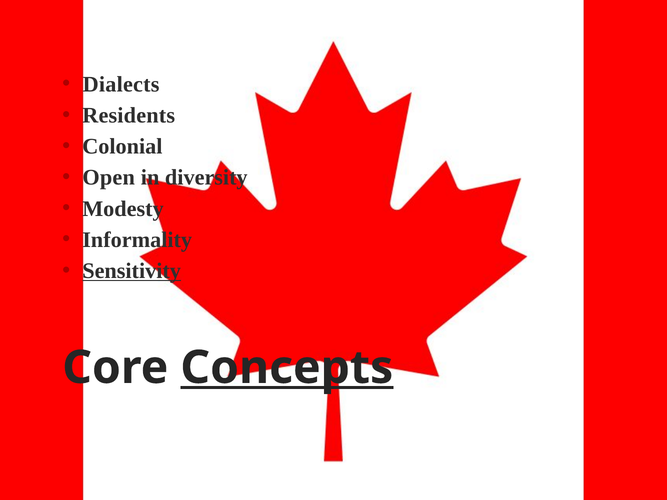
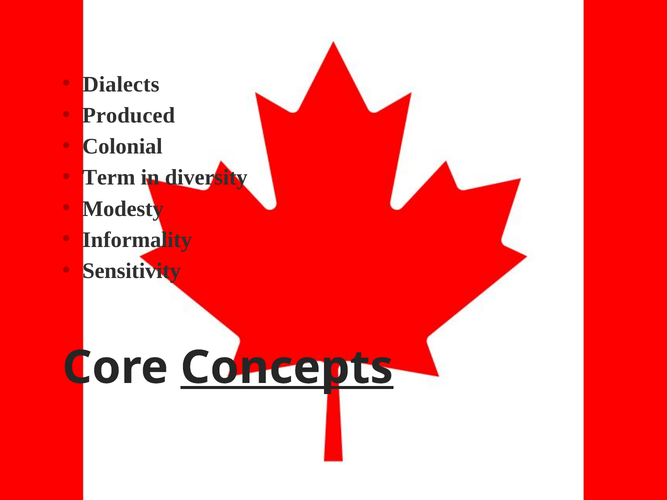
Residents: Residents -> Produced (129, 116)
Open: Open -> Term (109, 178)
Sensitivity underline: present -> none (132, 271)
